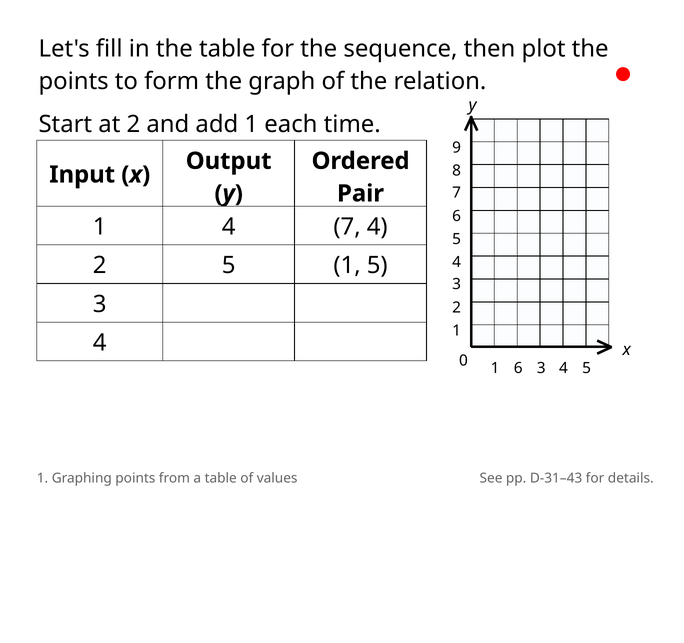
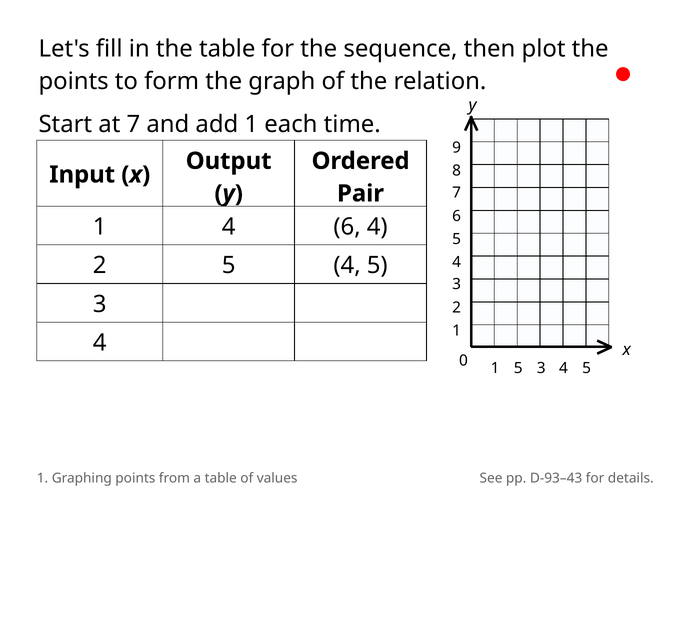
at 2: 2 -> 7 (133, 125)
4 7: 7 -> 6 (347, 227)
2 5 1: 1 -> 4 (347, 266)
1 6: 6 -> 5 (518, 368)
D-31–43: D-31–43 -> D-93–43 (556, 478)
